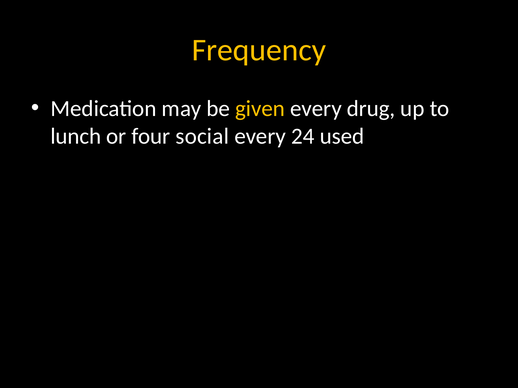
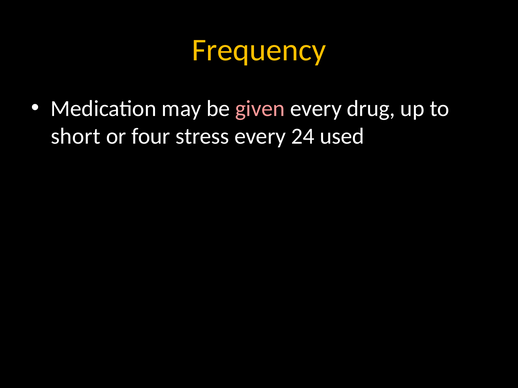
given colour: yellow -> pink (260, 109)
lunch: lunch -> short (76, 136)
social: social -> stress (202, 136)
